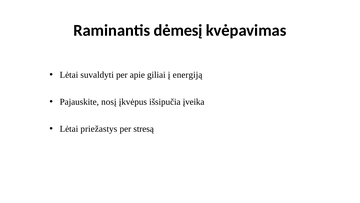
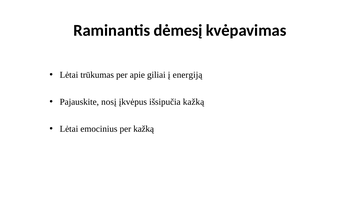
suvaldyti: suvaldyti -> trūkumas (97, 75)
išsipučia įveika: įveika -> kažką (194, 102)
priežastys: priežastys -> emocinius (99, 128)
per stresą: stresą -> kažką (144, 128)
